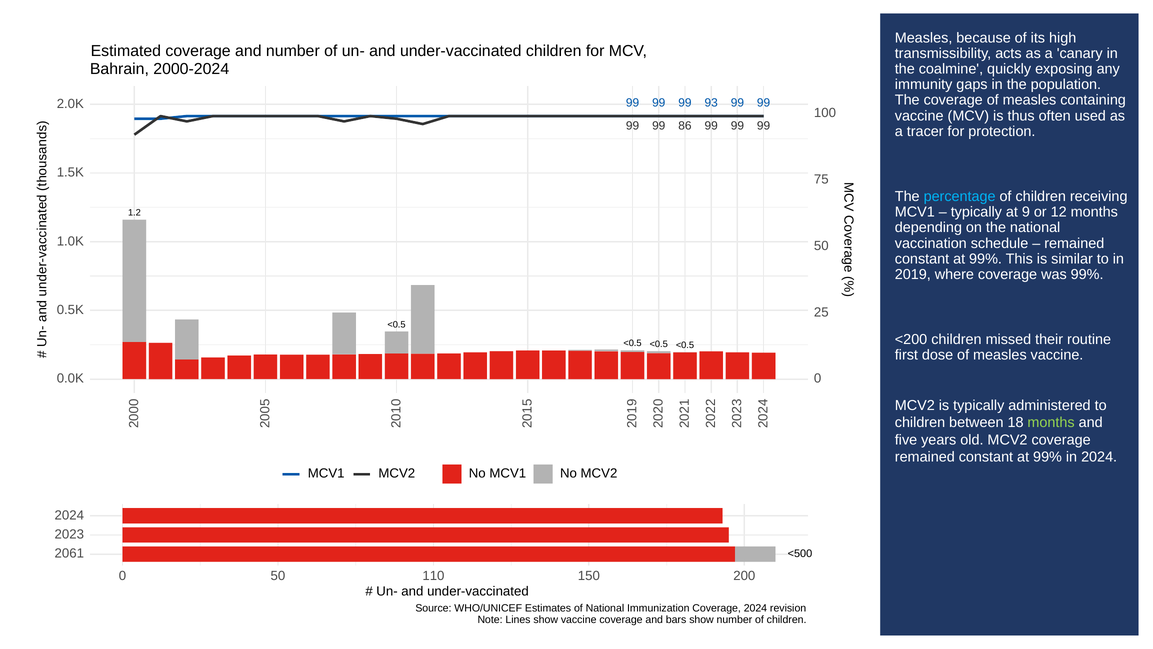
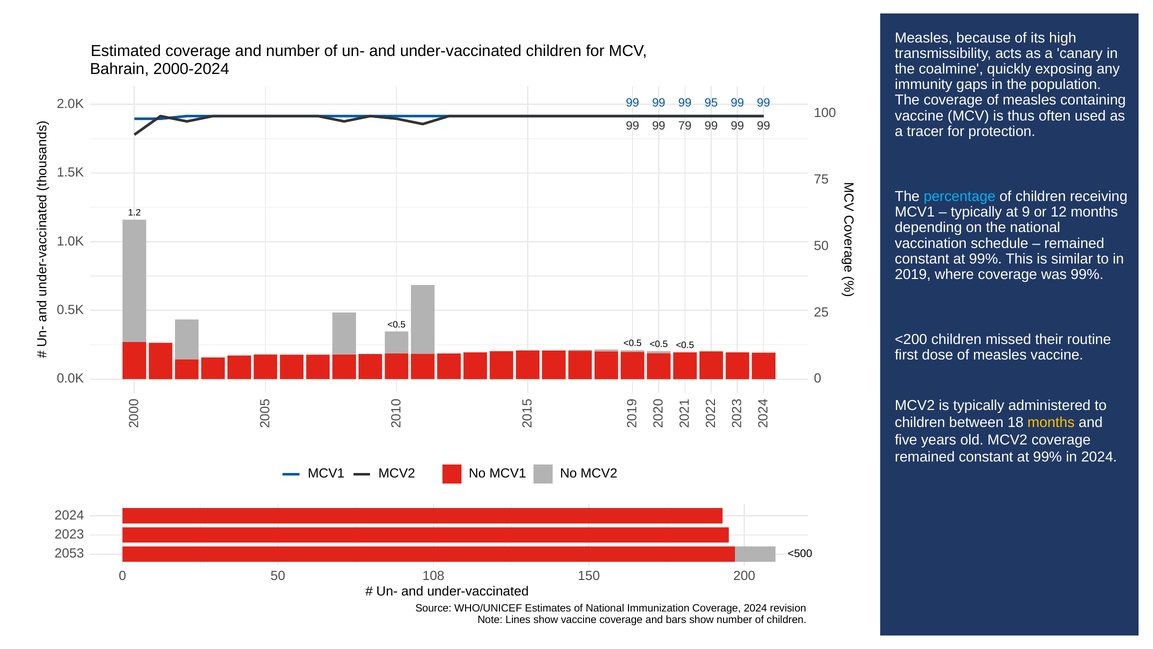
93: 93 -> 95 (711, 103)
86: 86 -> 79 (685, 126)
months colour: light green -> yellow (1051, 422)
2061: 2061 -> 2053 (69, 553)
110: 110 -> 108 (433, 575)
